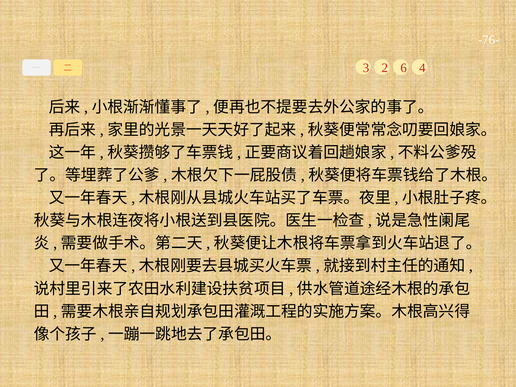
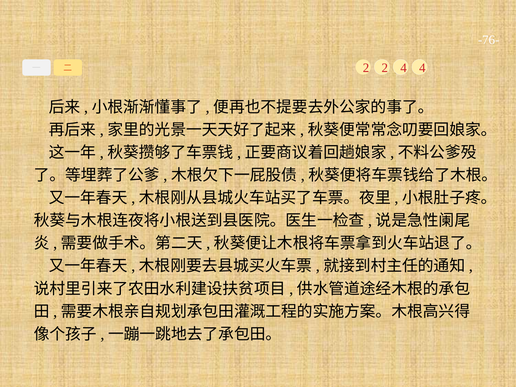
3: 3 -> 2 (366, 68)
2 6: 6 -> 4 (404, 68)
